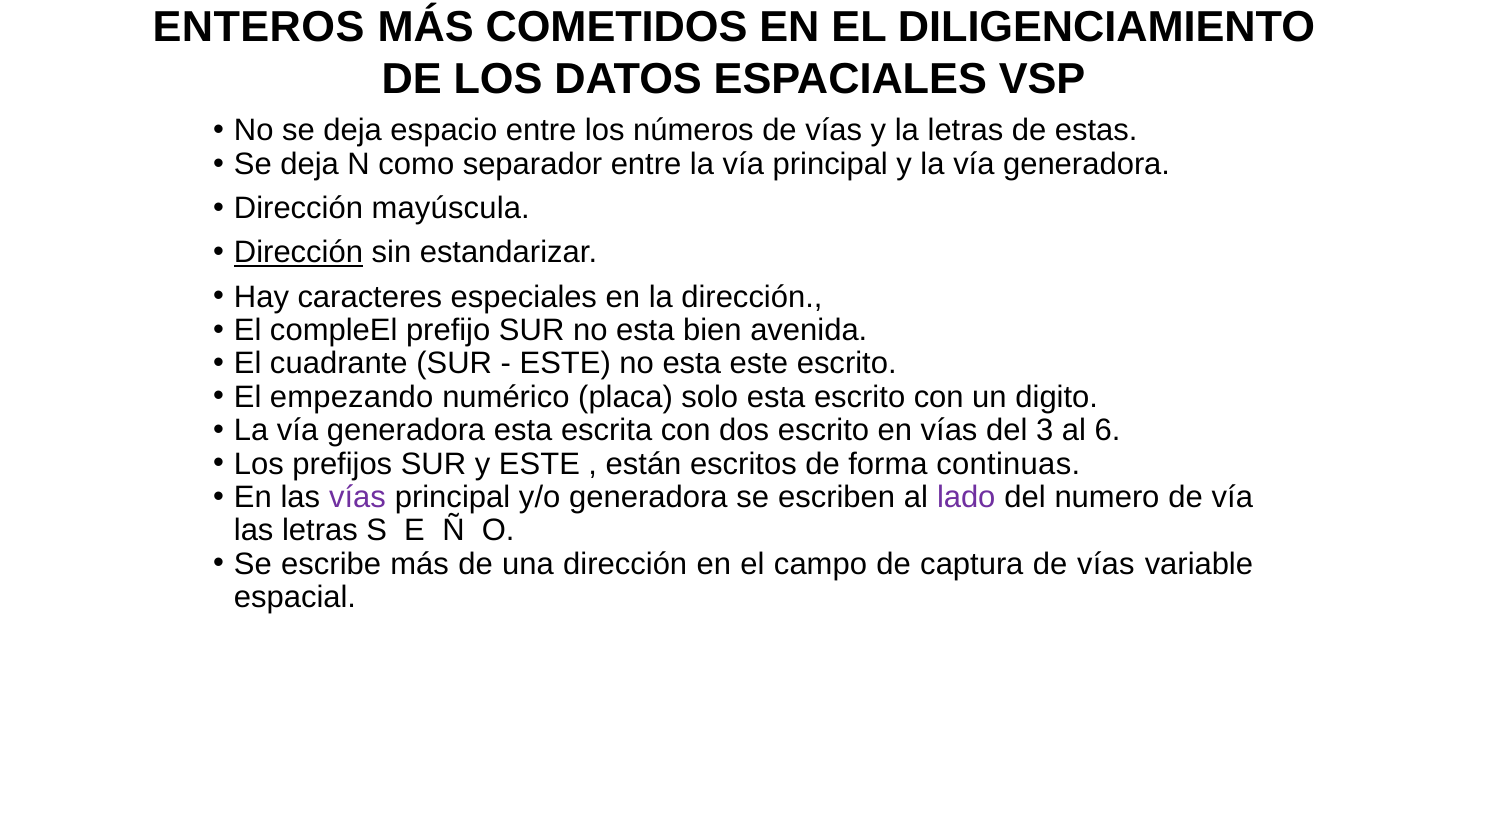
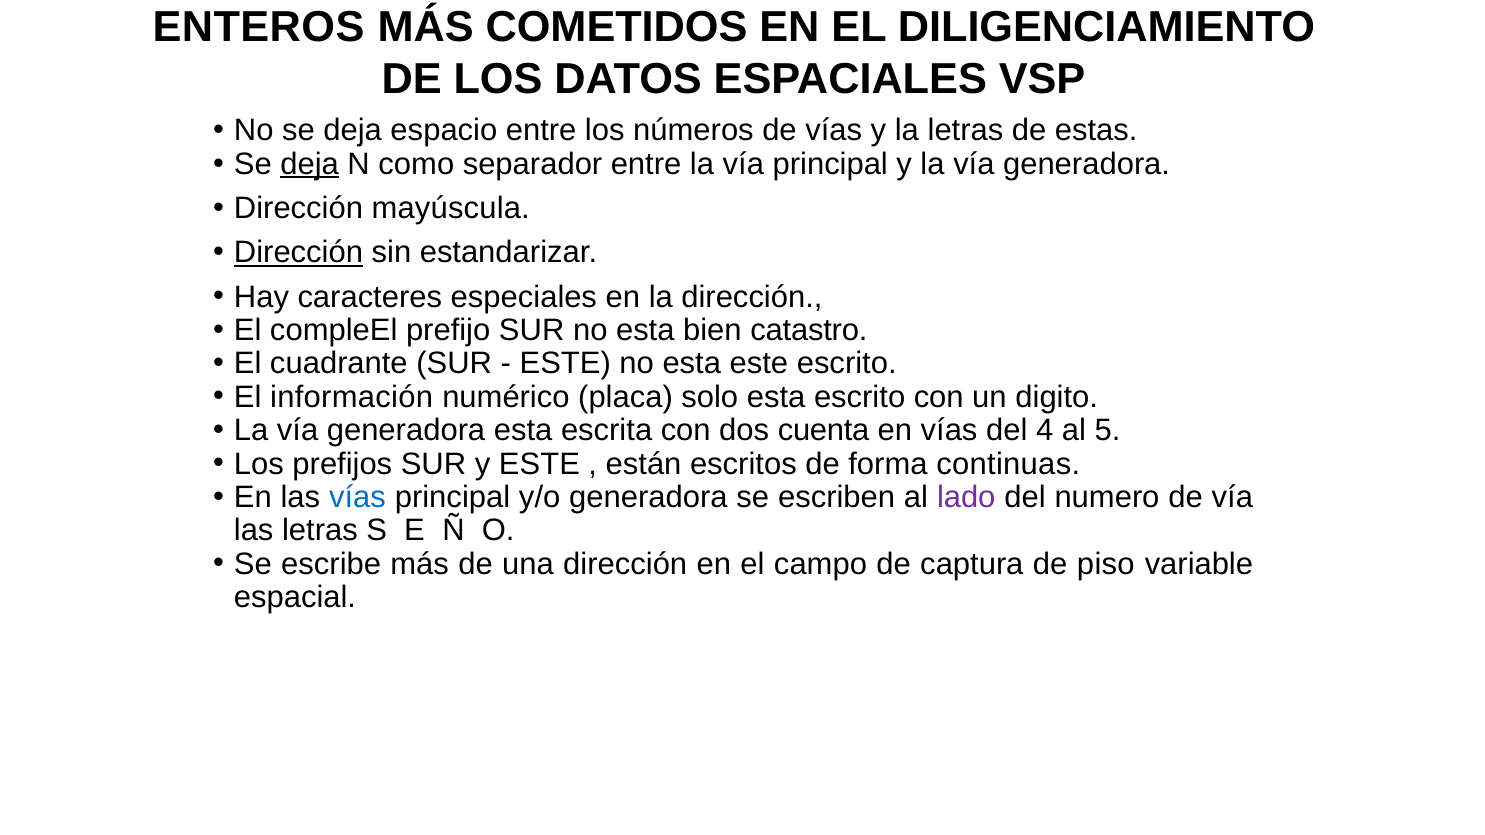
deja underline: none -> present (310, 164)
avenida: avenida -> catastro (809, 330)
empezando: empezando -> información (352, 397)
dos escrito: escrito -> cuenta (824, 431)
3: 3 -> 4 (1045, 431)
6: 6 -> 5 (1107, 431)
vías colour: purple -> blue (358, 497)
captura de vías: vías -> piso (1106, 564)
